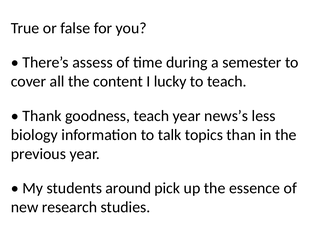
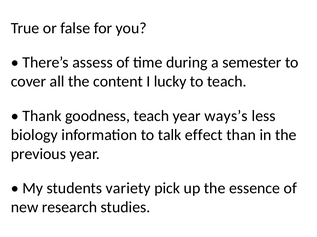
news’s: news’s -> ways’s (226, 116)
topics: topics -> effect (204, 135)
around: around -> variety (128, 189)
